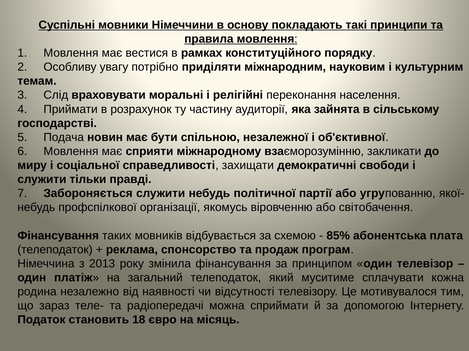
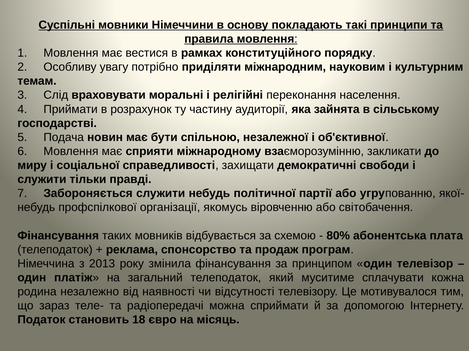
85%: 85% -> 80% (338, 236)
